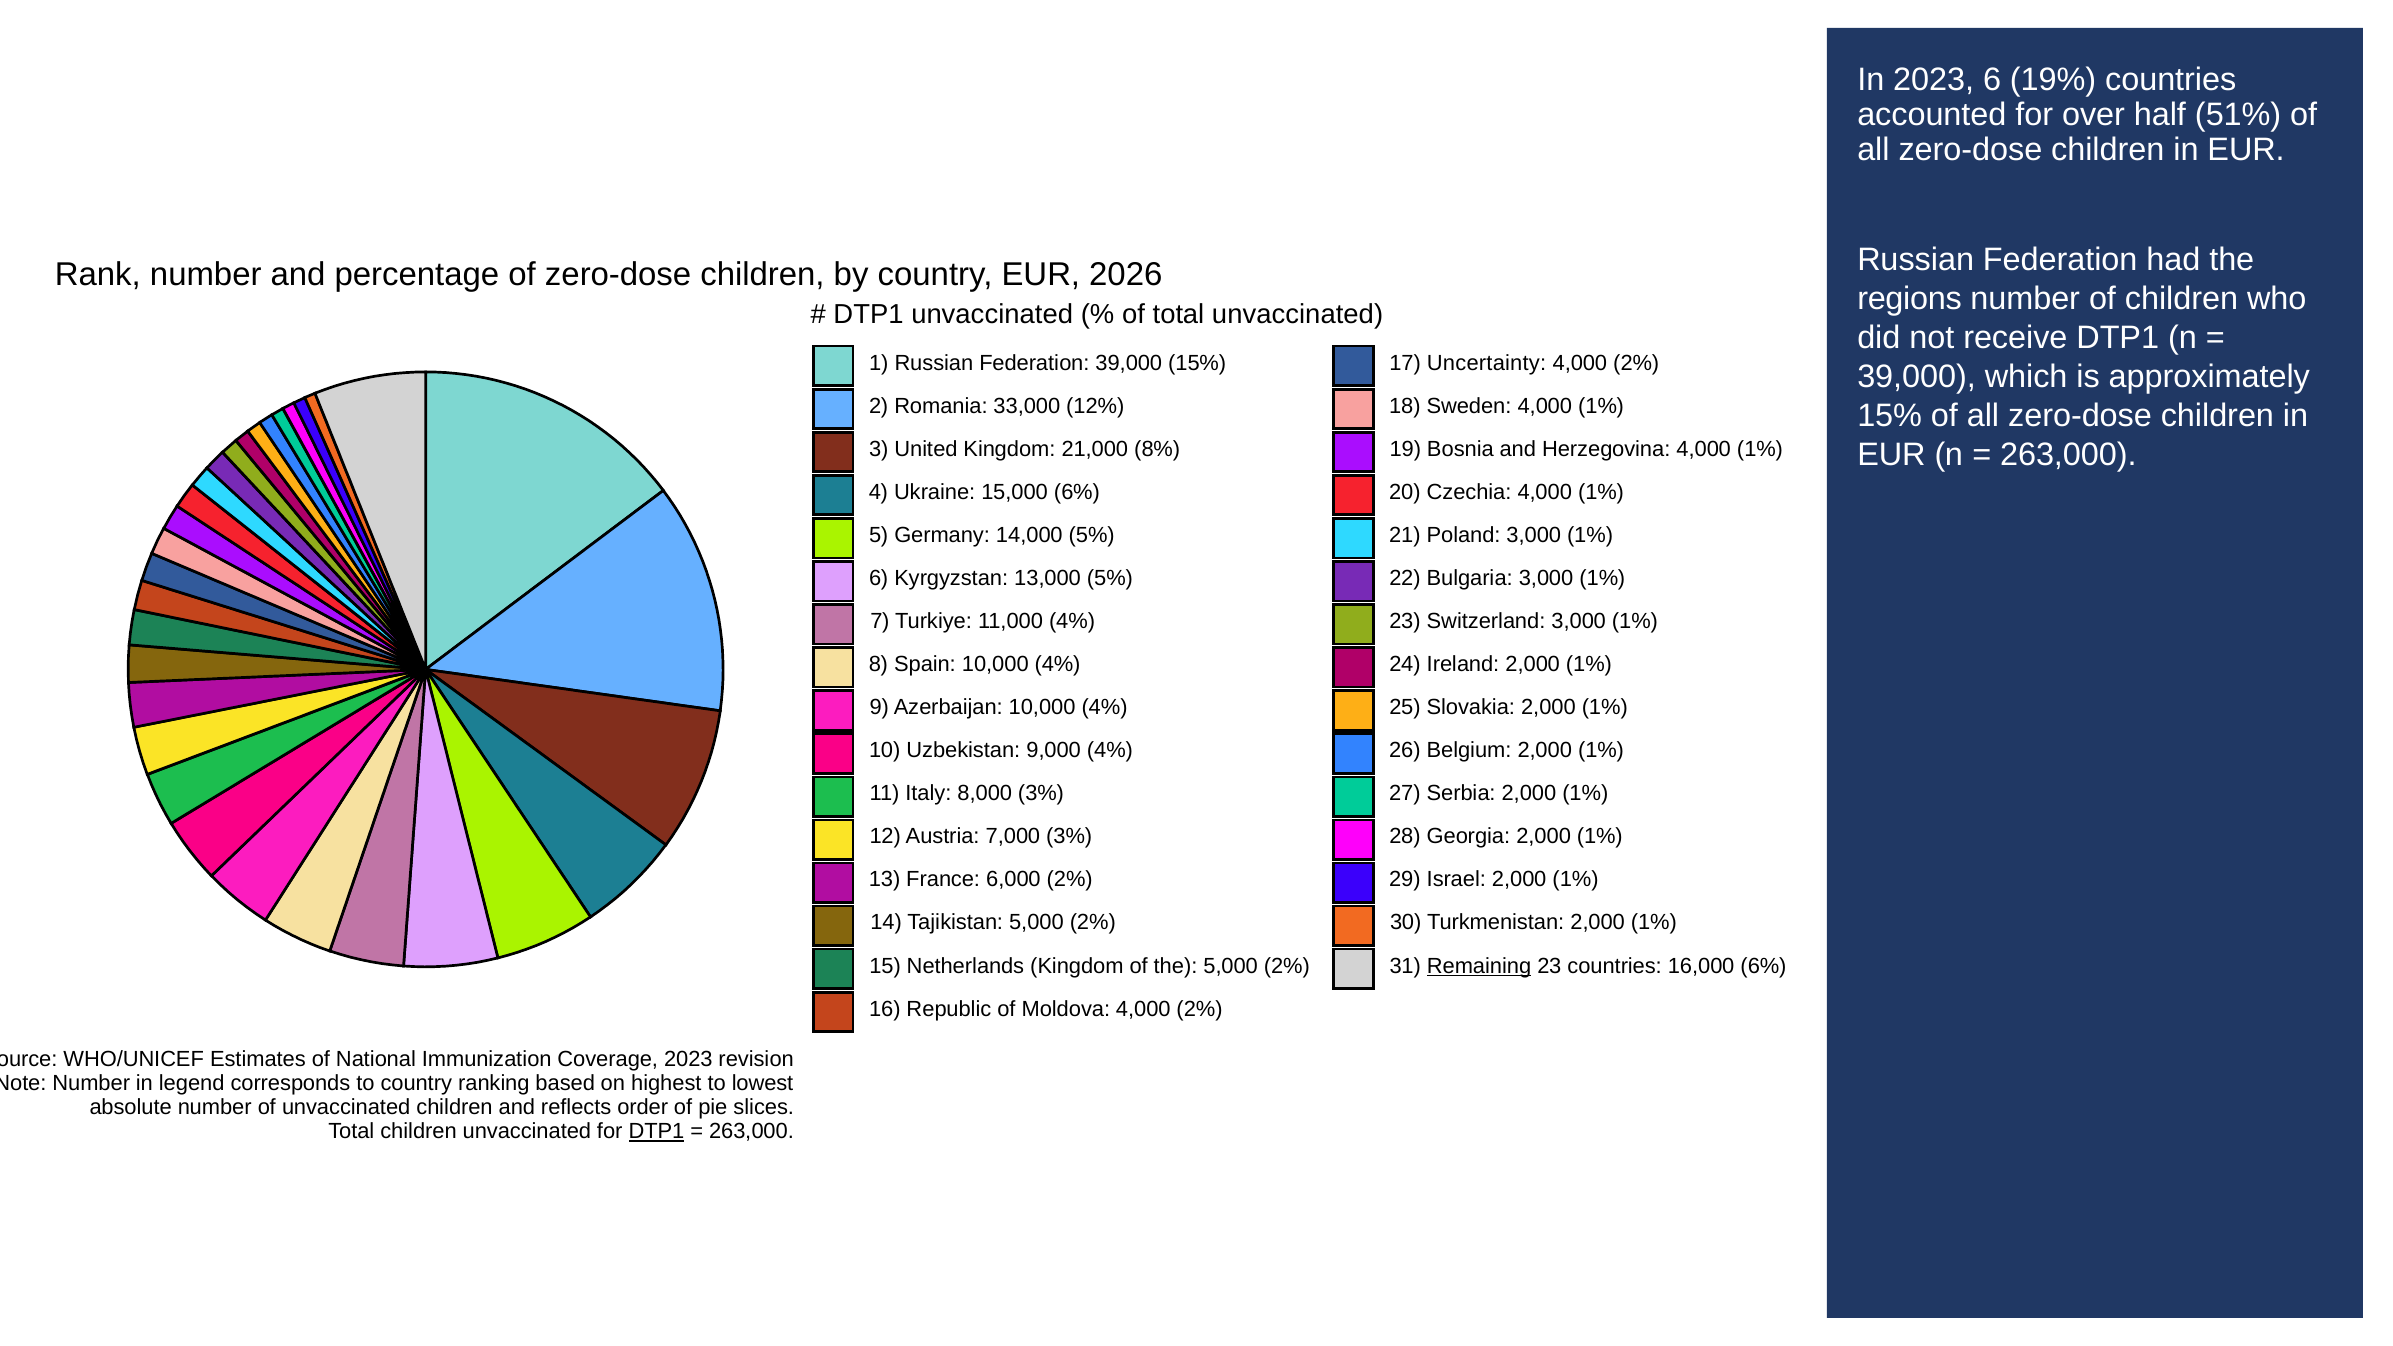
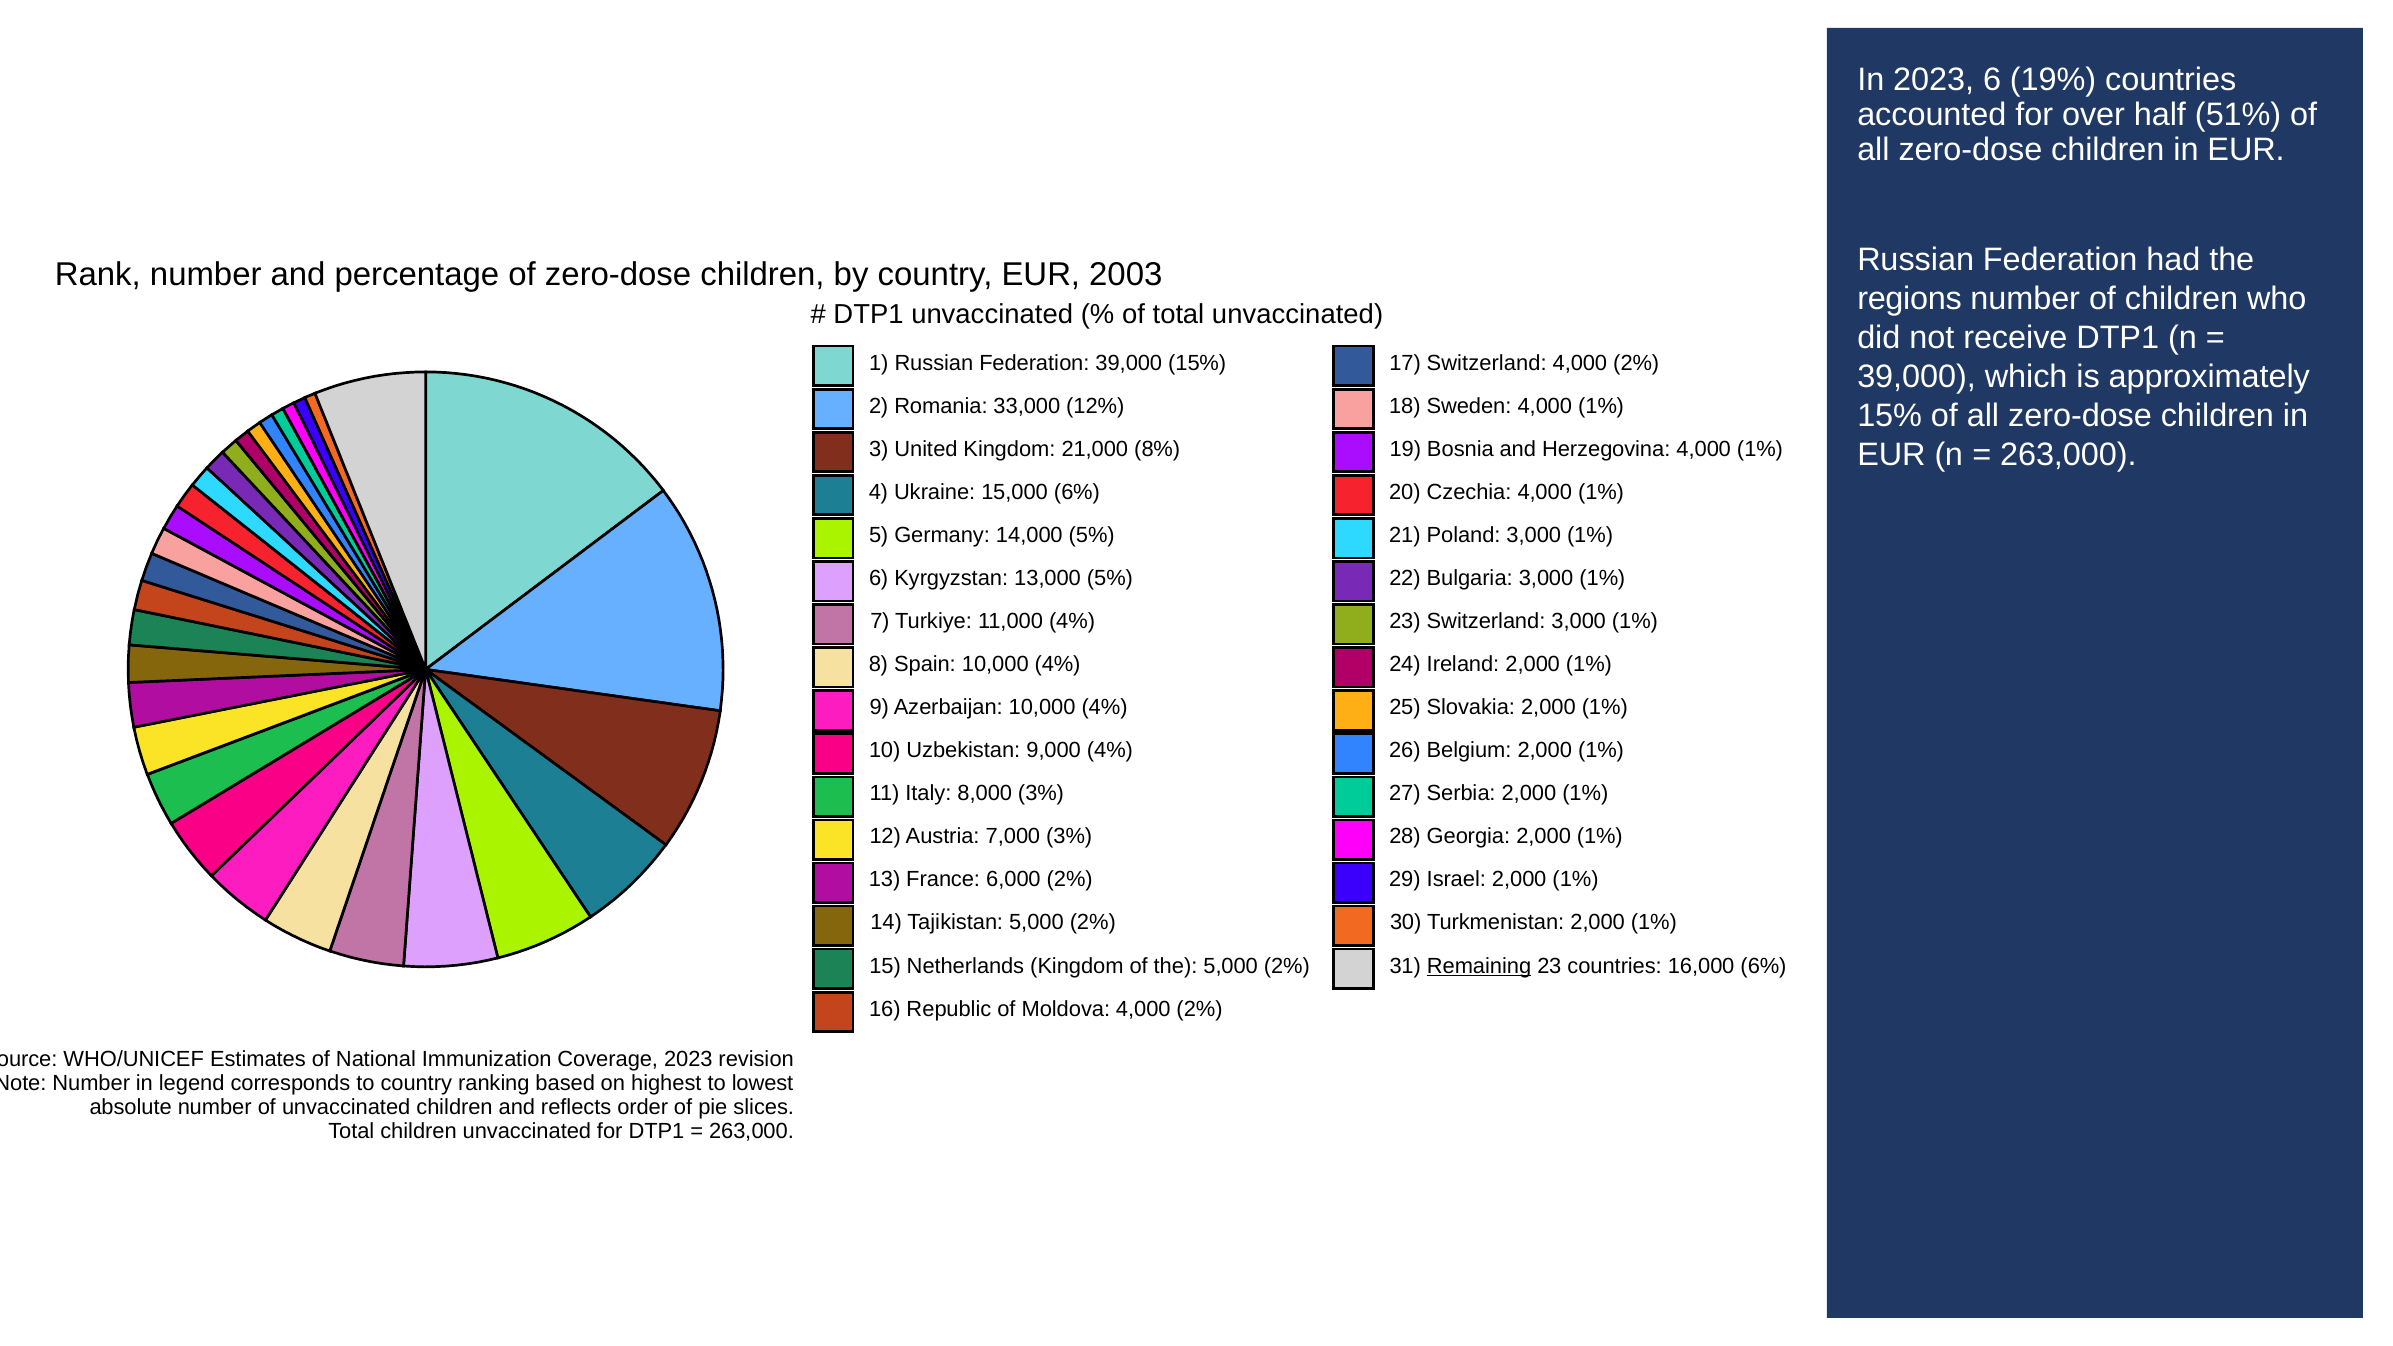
2026: 2026 -> 2003 (1126, 274)
17 Uncertainty: Uncertainty -> Switzerland (1487, 363)
DTP1 underline: present -> none (656, 1132)
